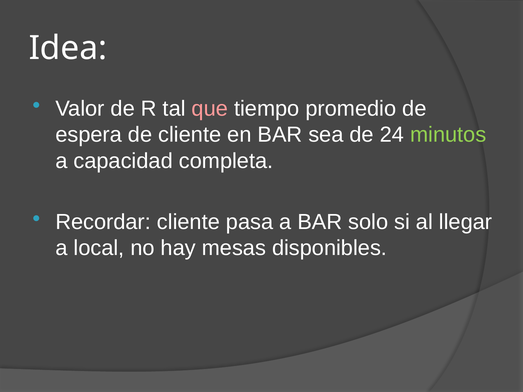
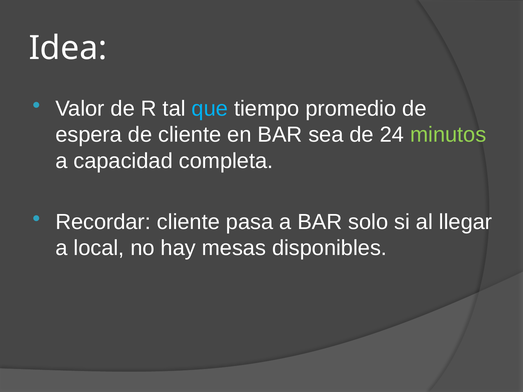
que colour: pink -> light blue (210, 109)
